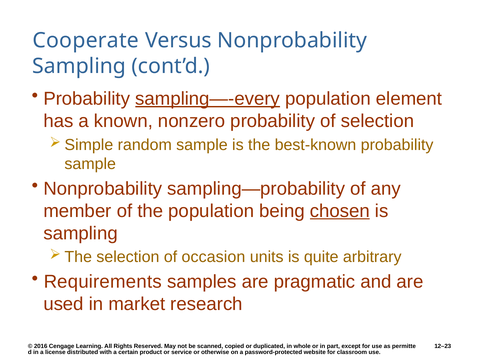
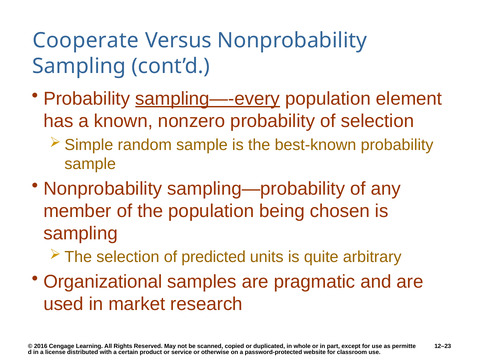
chosen underline: present -> none (340, 211)
occasion: occasion -> predicted (214, 257)
Requirements: Requirements -> Organizational (103, 282)
